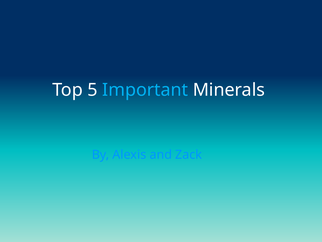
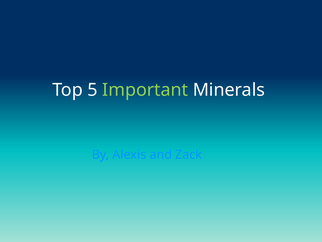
Important colour: light blue -> light green (145, 90)
